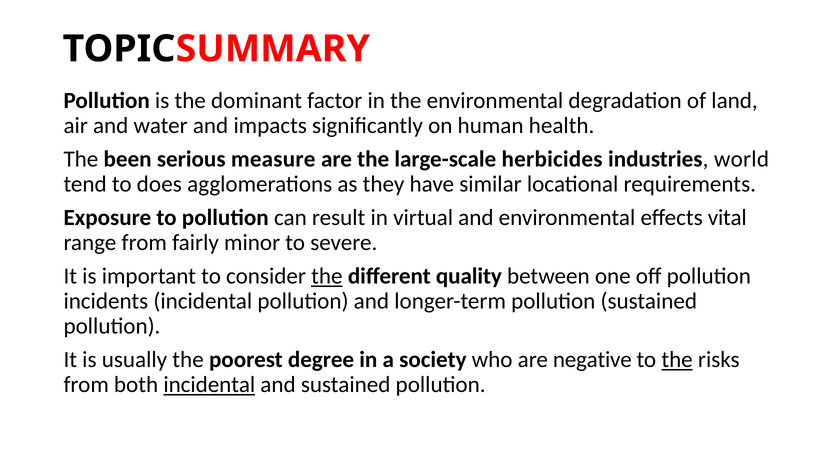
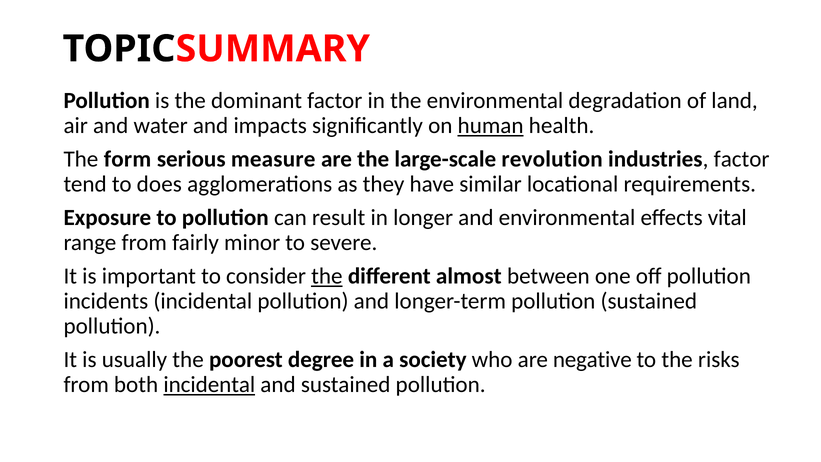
human underline: none -> present (491, 126)
been: been -> form (127, 159)
herbicides: herbicides -> revolution (552, 159)
industries world: world -> factor (742, 159)
virtual: virtual -> longer (423, 218)
quality: quality -> almost (469, 276)
the underline: present -> none (677, 360)
